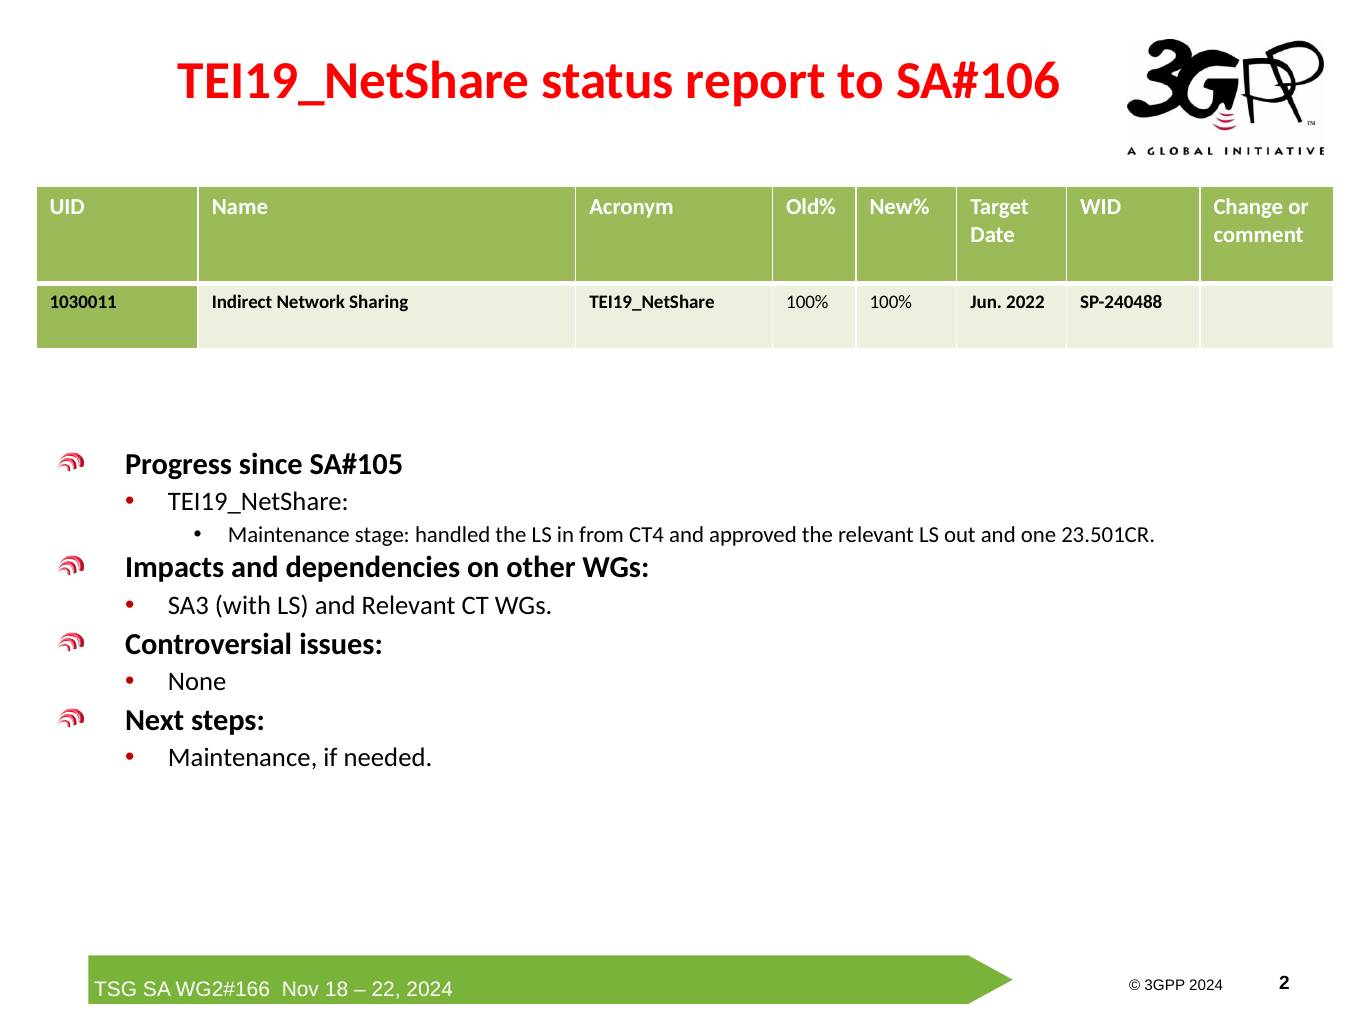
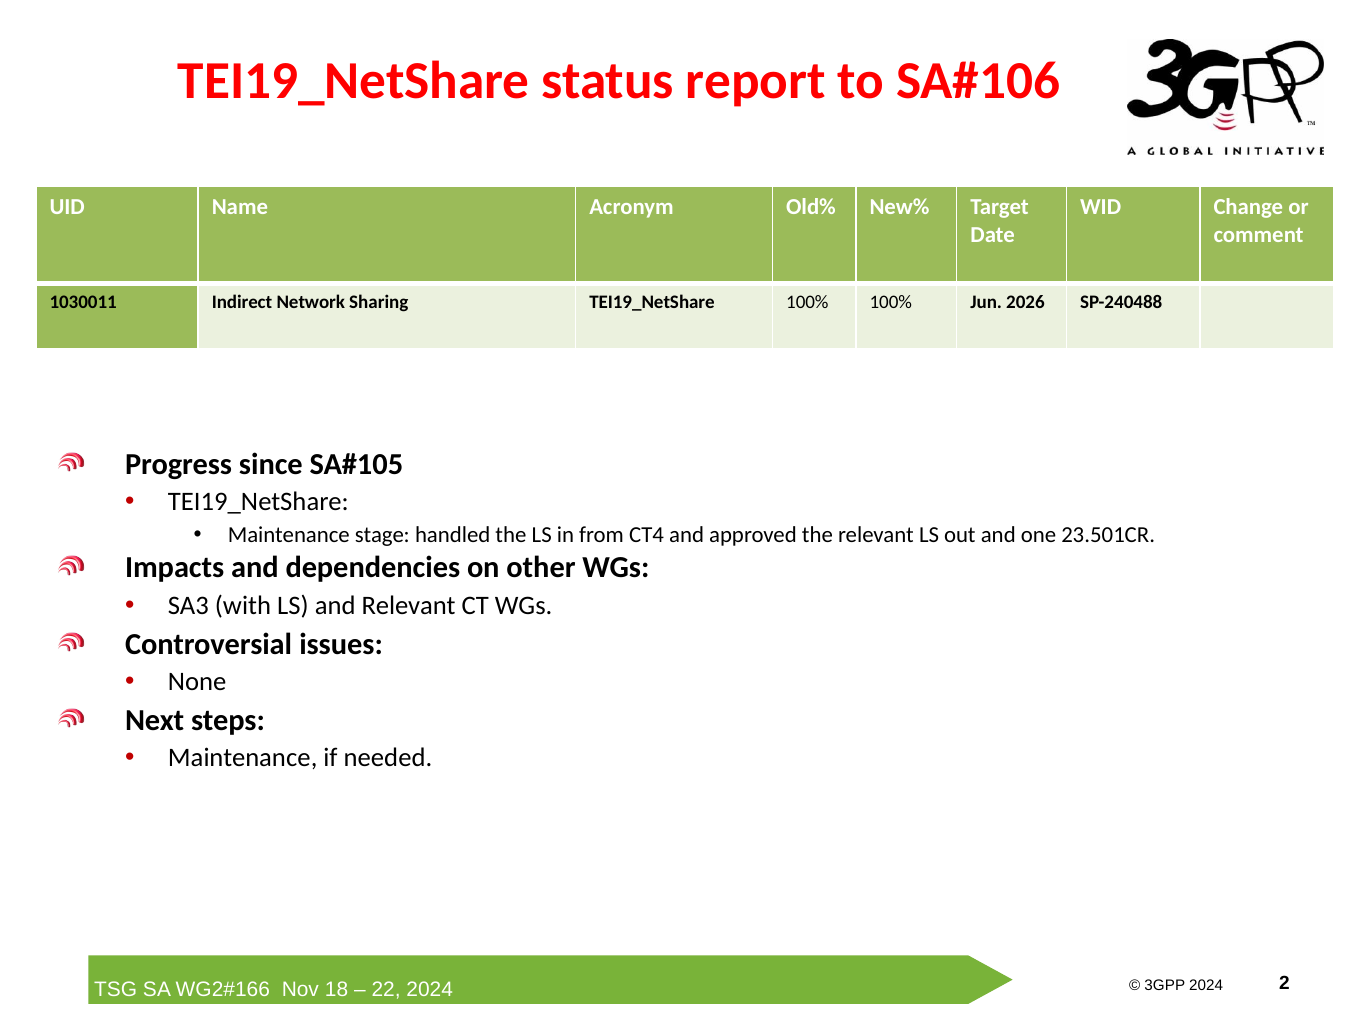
2022: 2022 -> 2026 (1025, 302)
